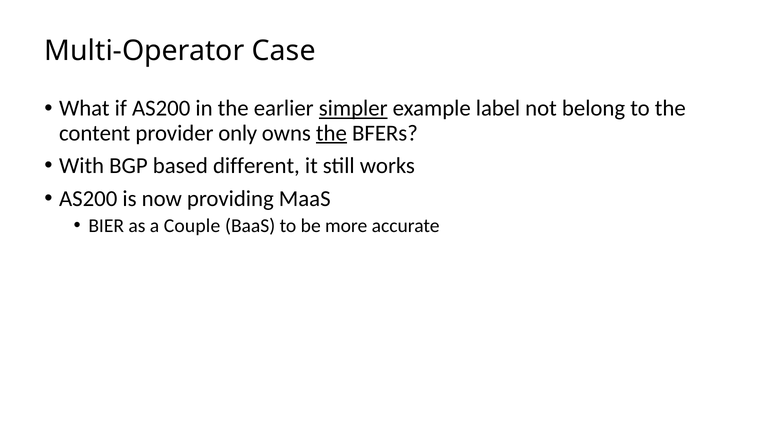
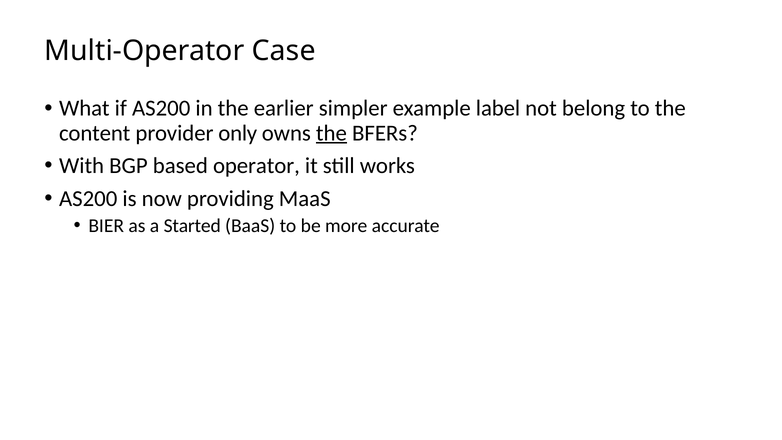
simpler underline: present -> none (353, 108)
different: different -> operator (256, 166)
Couple: Couple -> Started (192, 226)
